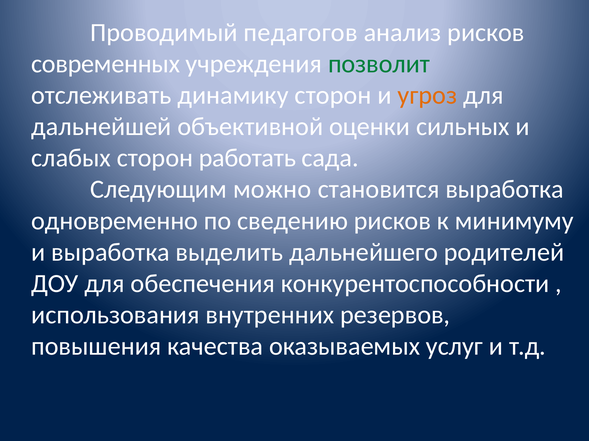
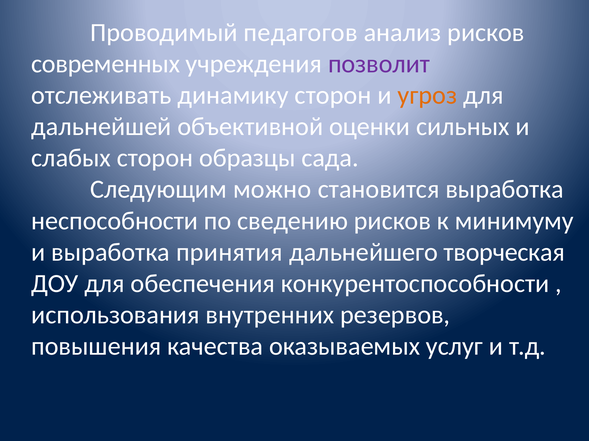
позволит colour: green -> purple (379, 64)
работать: работать -> образцы (247, 158)
одновременно: одновременно -> неспособности (115, 221)
выделить: выделить -> принятия (229, 253)
родителей: родителей -> творческая (504, 253)
